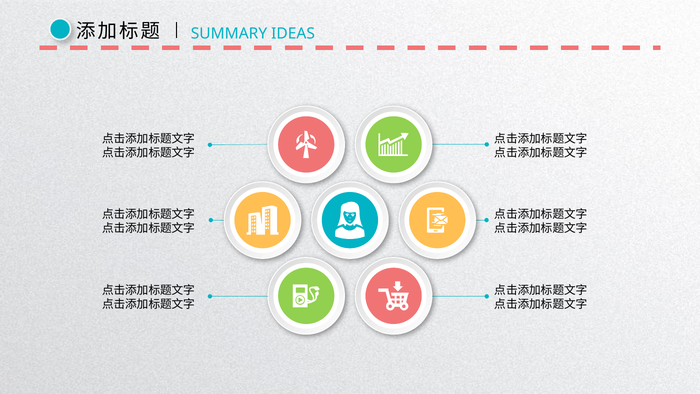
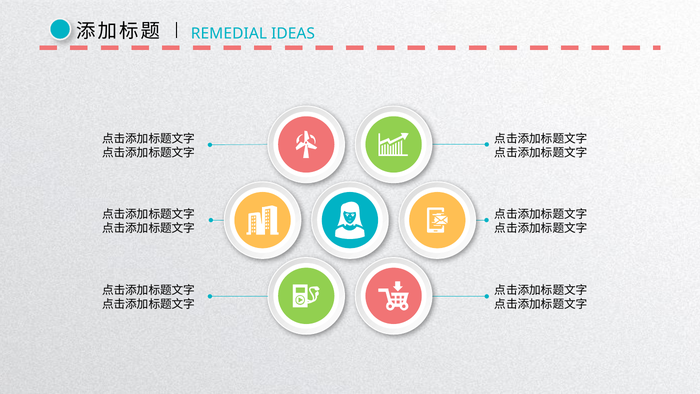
SUMMARY: SUMMARY -> REMEDIAL (229, 34)
